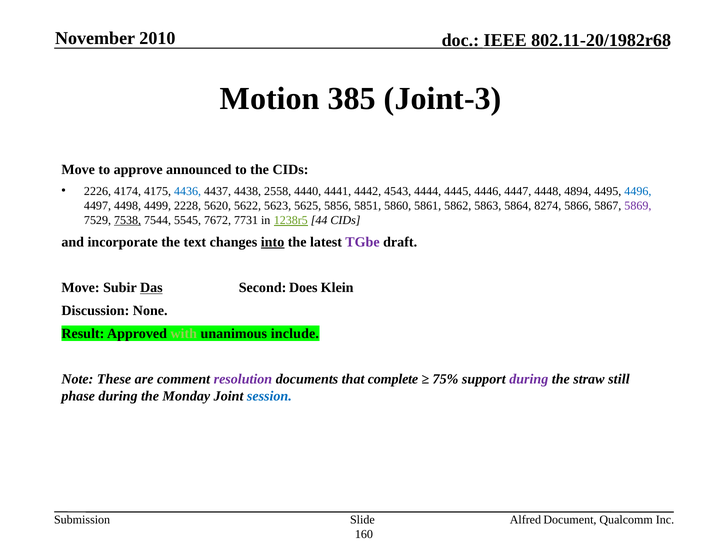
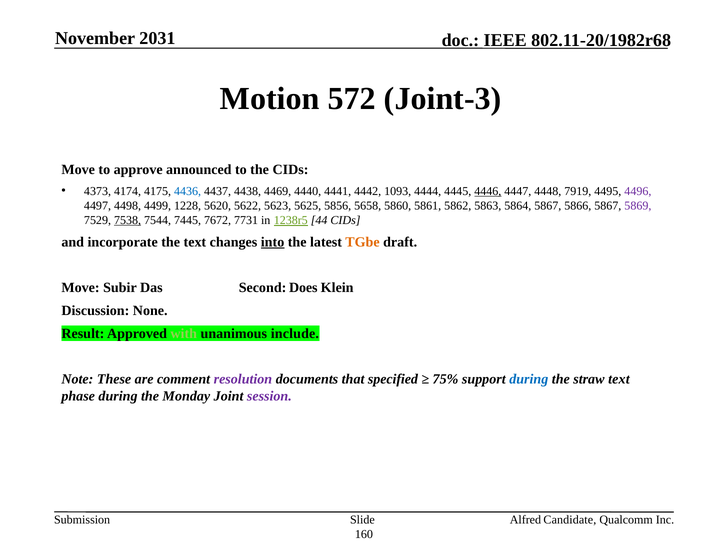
2010: 2010 -> 2031 (157, 38)
385: 385 -> 572 (352, 98)
2226: 2226 -> 4373 (98, 191)
2558: 2558 -> 4469 (278, 191)
4543: 4543 -> 1093 (398, 191)
4446 underline: none -> present (488, 191)
4894: 4894 -> 7919 (578, 191)
4496 colour: blue -> purple (638, 191)
2228: 2228 -> 1228 (188, 205)
5851: 5851 -> 5658 (368, 205)
5864 8274: 8274 -> 5867 (548, 205)
5545: 5545 -> 7445 (188, 220)
TGbe colour: purple -> orange (362, 242)
Das underline: present -> none (151, 287)
complete: complete -> specified (393, 379)
during colour: purple -> blue (529, 379)
straw still: still -> text (619, 379)
session colour: blue -> purple (269, 396)
Document: Document -> Candidate (570, 519)
